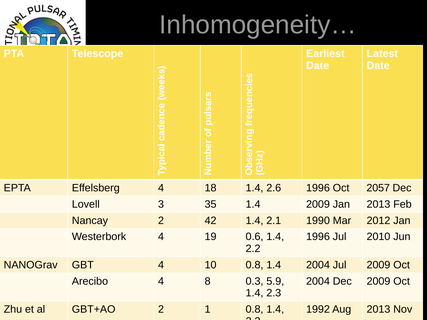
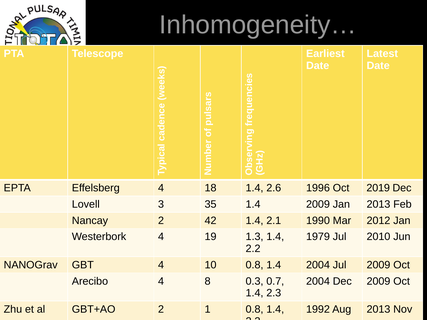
2057: 2057 -> 2019 (378, 188)
19 0.6: 0.6 -> 1.3 (255, 237)
1996: 1996 -> 1979 (318, 237)
5.9: 5.9 -> 0.7 (275, 281)
